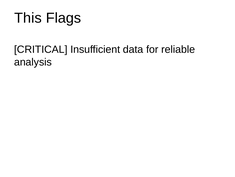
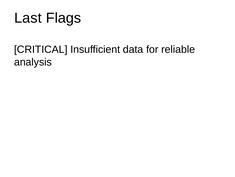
This: This -> Last (28, 18)
